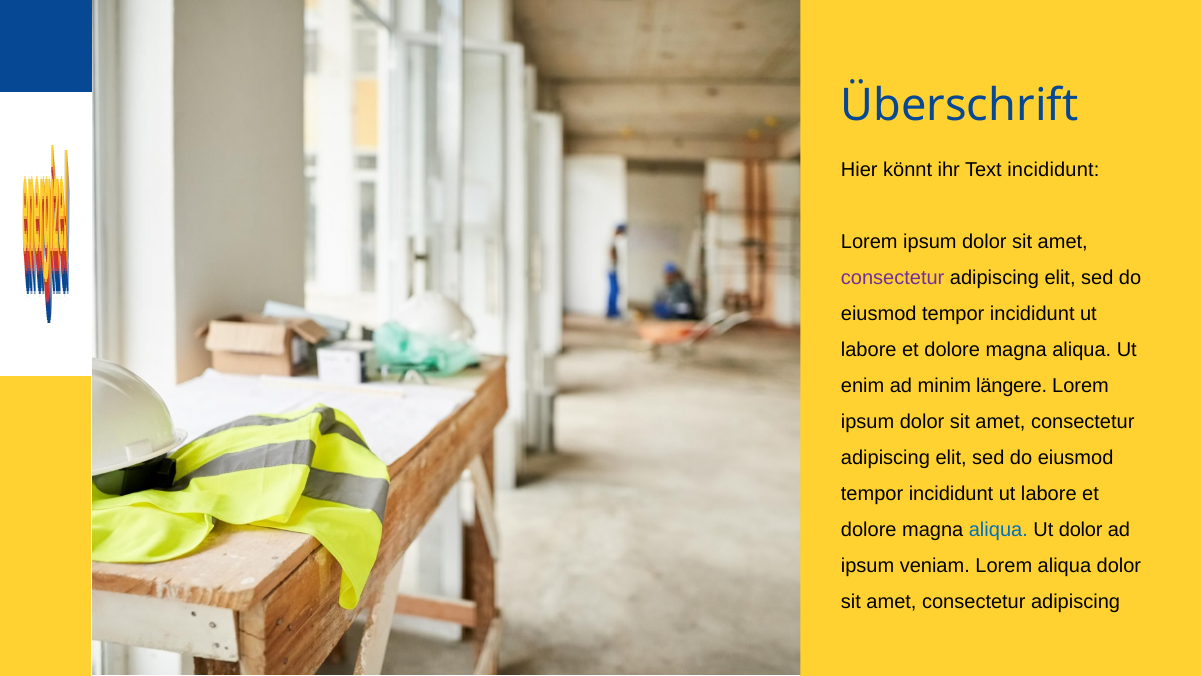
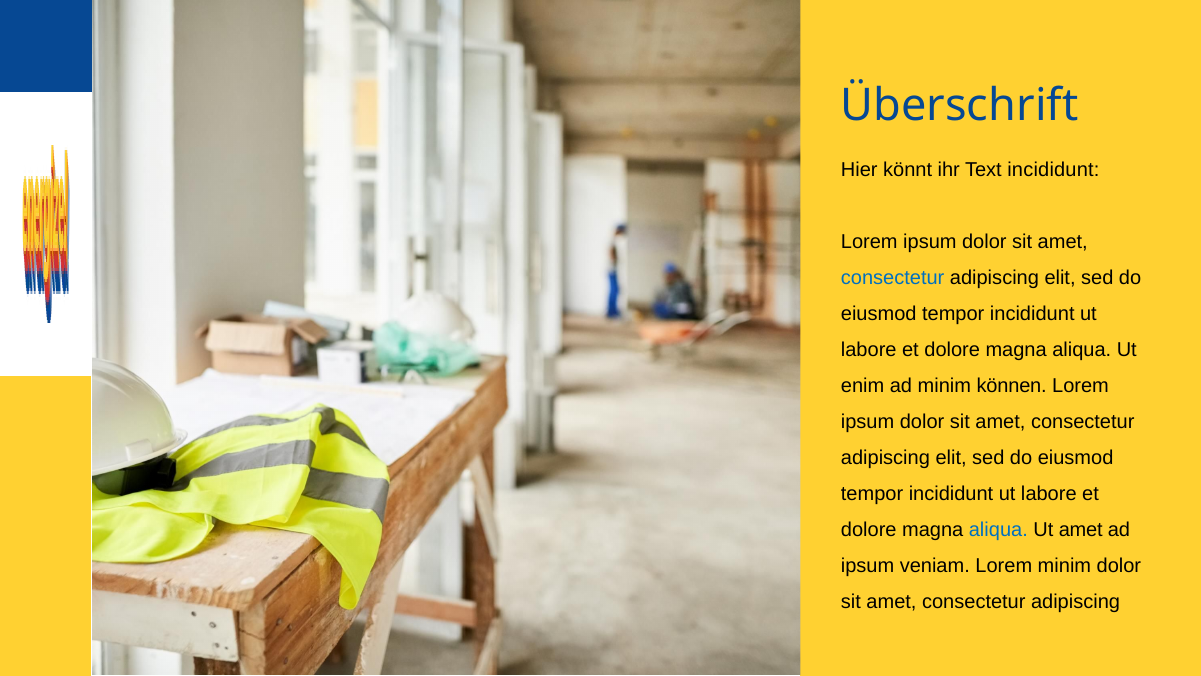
consectetur colour: purple -> blue (893, 278)
längere: längere -> können (1012, 386)
Ut dolor: dolor -> amet (1081, 530)
Lorem aliqua: aliqua -> minim (1064, 566)
